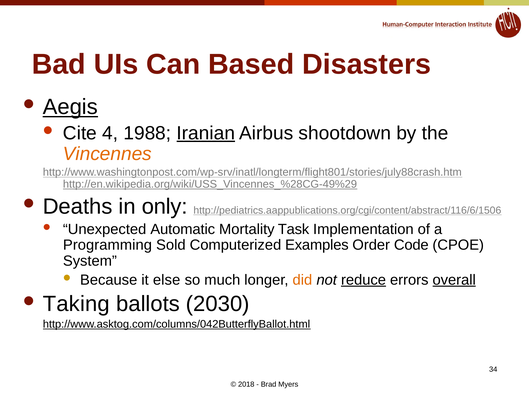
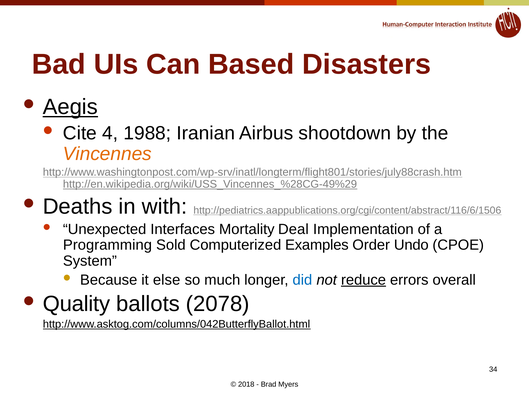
Iranian underline: present -> none (206, 133)
only: only -> with (165, 206)
Automatic: Automatic -> Interfaces (183, 229)
Task: Task -> Deal (293, 229)
Code: Code -> Undo (411, 245)
did colour: orange -> blue (302, 280)
overall underline: present -> none (454, 280)
Taking: Taking -> Quality (77, 304)
2030: 2030 -> 2078 (218, 304)
